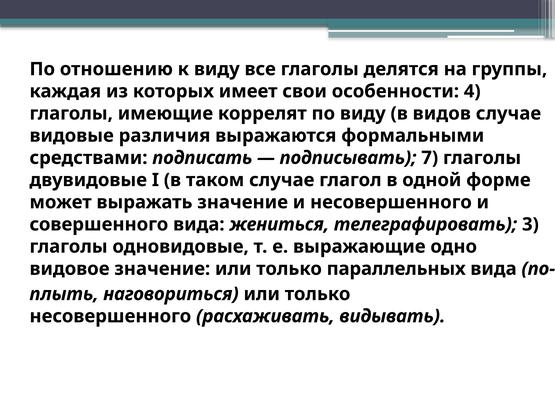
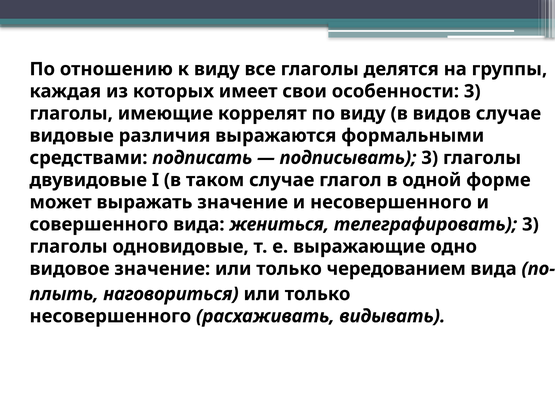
особенности 4: 4 -> 3 (472, 91)
7: 7 -> 3 (430, 158)
параллельных: параллельных -> чередованием (396, 269)
